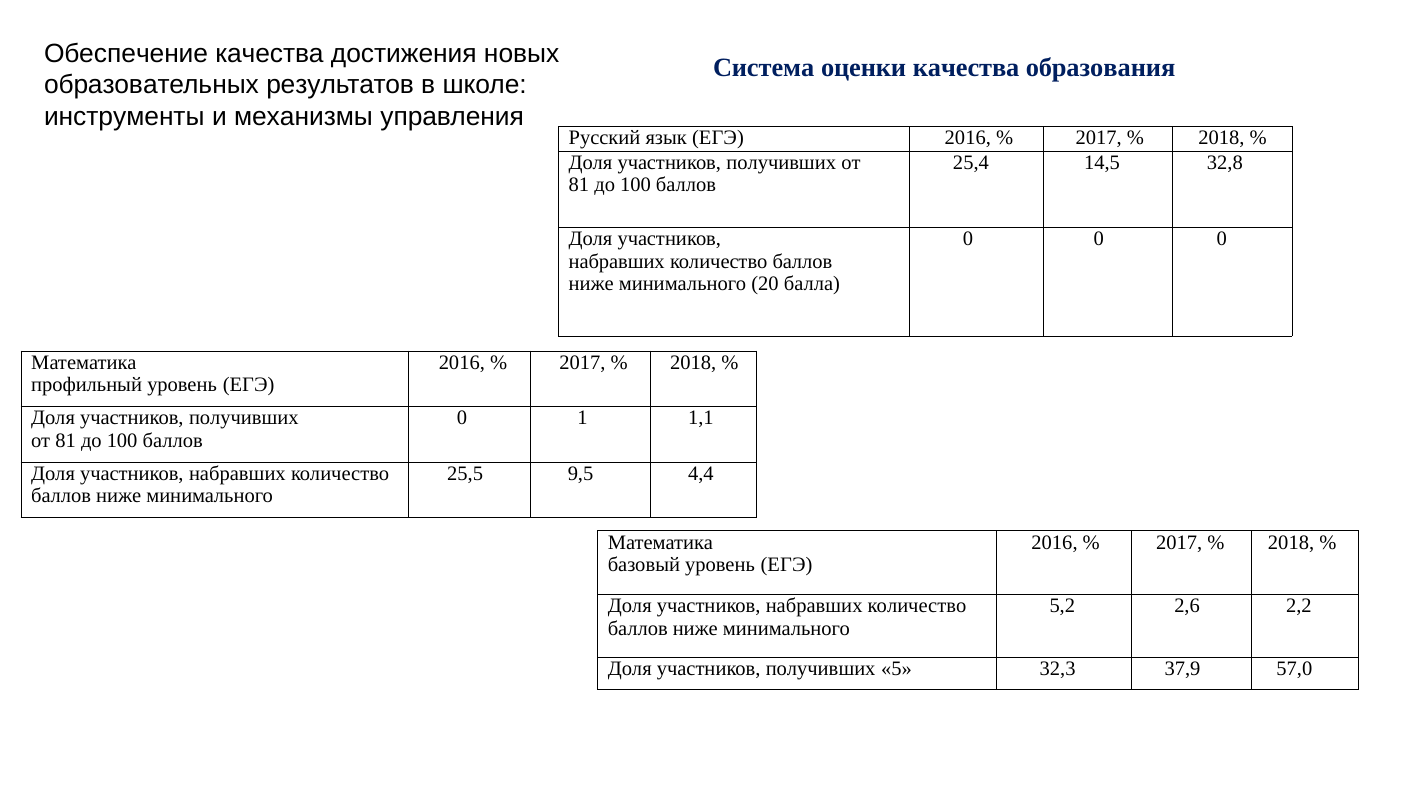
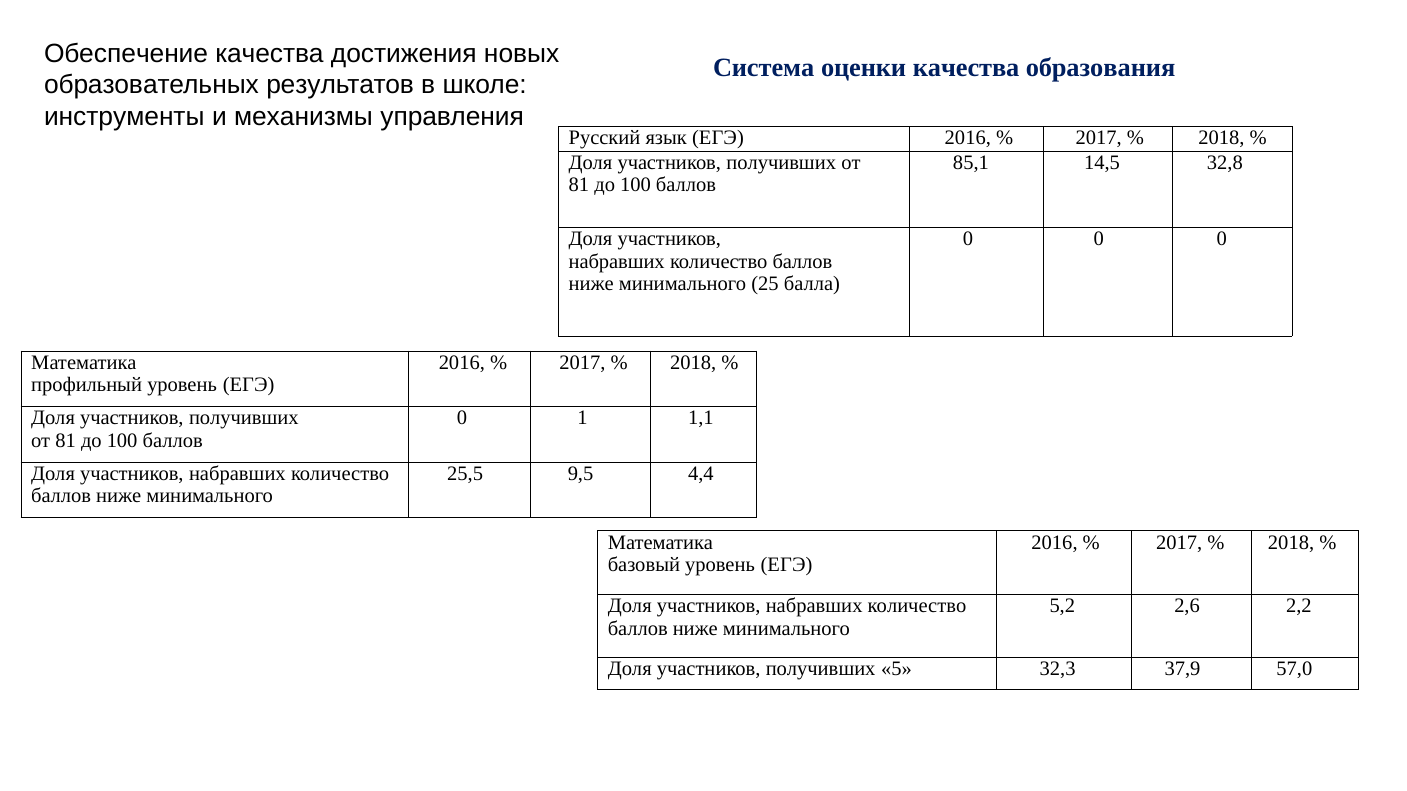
25,4: 25,4 -> 85,1 (971, 163)
20: 20 -> 25 (765, 284)
